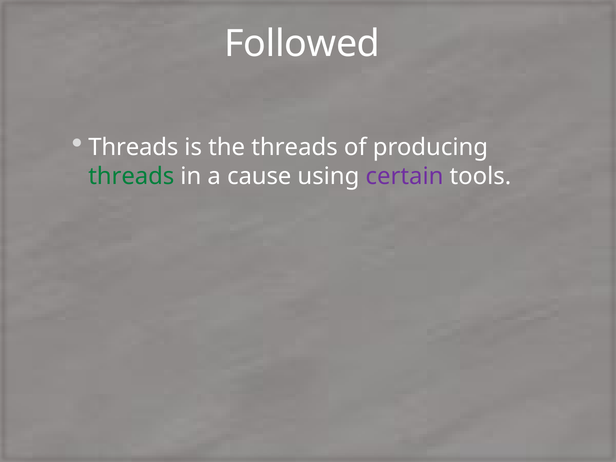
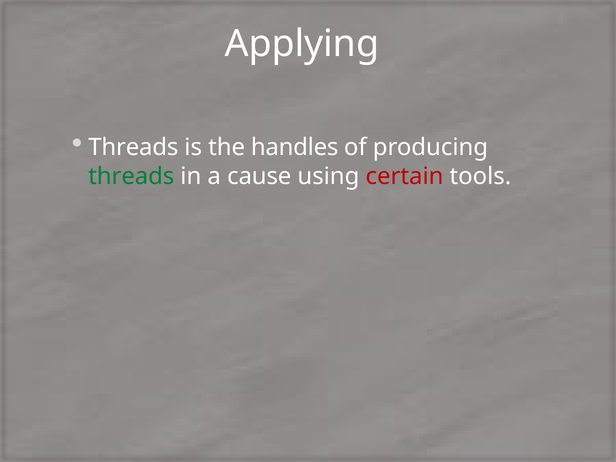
Followed: Followed -> Applying (302, 44)
the threads: threads -> handles (295, 147)
certain colour: purple -> red (405, 176)
